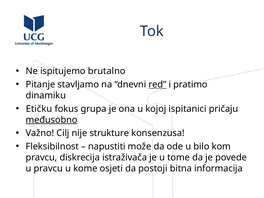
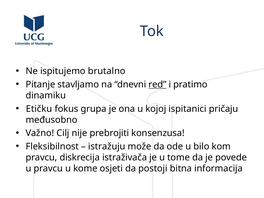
međusobno underline: present -> none (52, 120)
strukture: strukture -> prebrojiti (109, 133)
napustiti: napustiti -> istražuju (107, 146)
